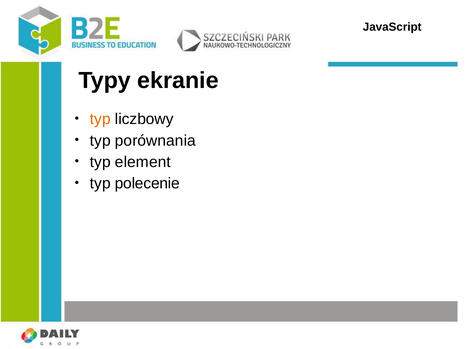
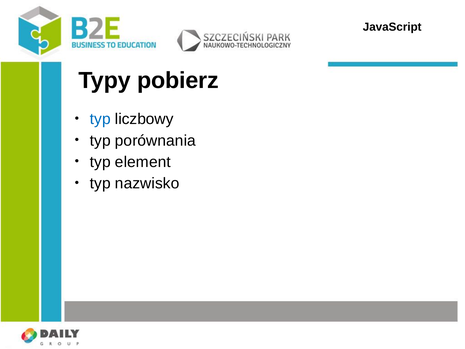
ekranie: ekranie -> pobierz (178, 80)
typ colour: orange -> blue (100, 119)
polecenie: polecenie -> nazwisko (147, 183)
